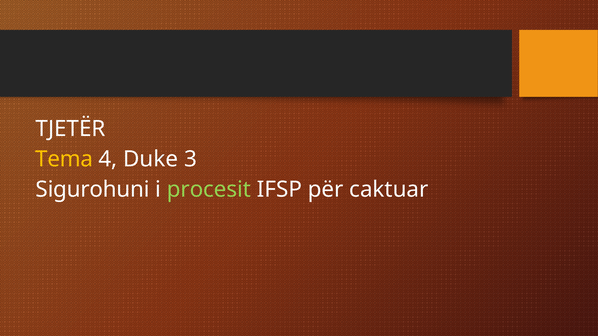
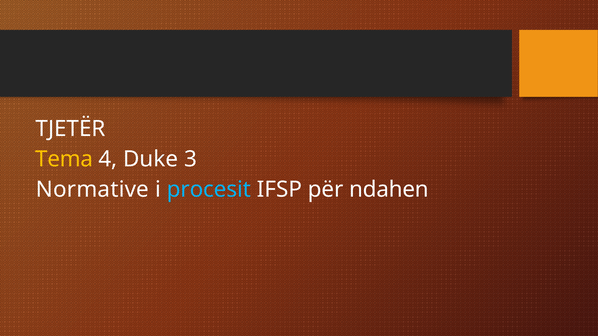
Sigurohuni: Sigurohuni -> Normative (92, 190)
procesit colour: light green -> light blue (209, 190)
caktuar: caktuar -> ndahen (389, 190)
